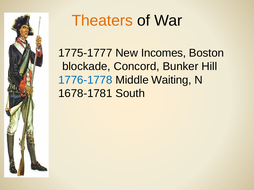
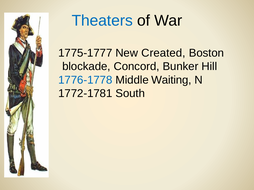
Theaters colour: orange -> blue (102, 21)
Incomes: Incomes -> Created (163, 53)
1678-1781: 1678-1781 -> 1772-1781 (85, 94)
